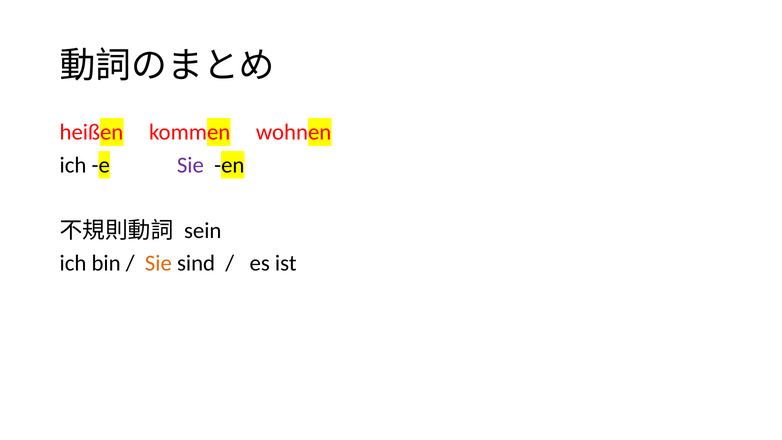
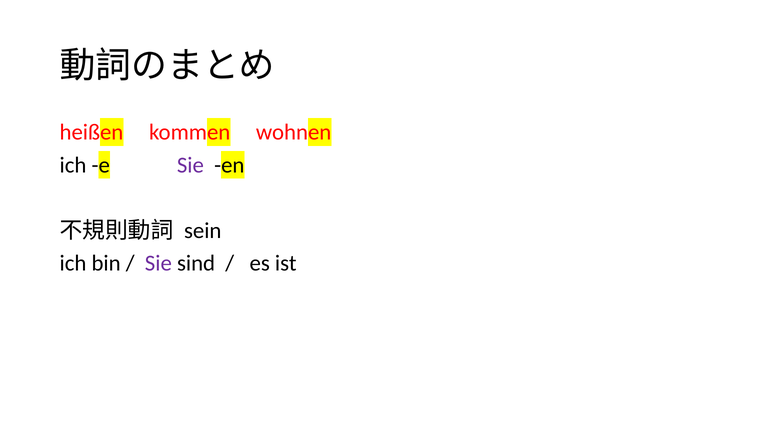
Sie colour: orange -> purple (158, 263)
